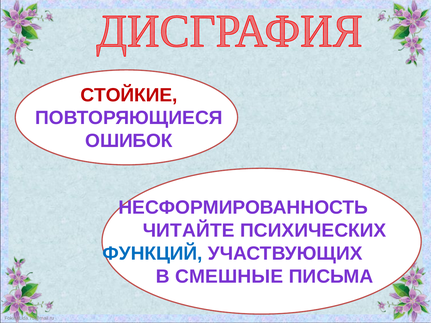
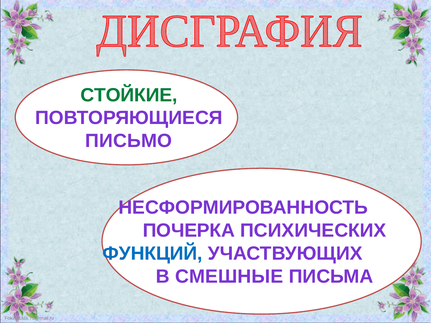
СТОЙКИЕ colour: red -> green (129, 95)
ОШИБОК: ОШИБОК -> ПИСЬМО (129, 141)
ЧИТАЙТЕ: ЧИТАЙТЕ -> ПОЧЕРКА (189, 231)
